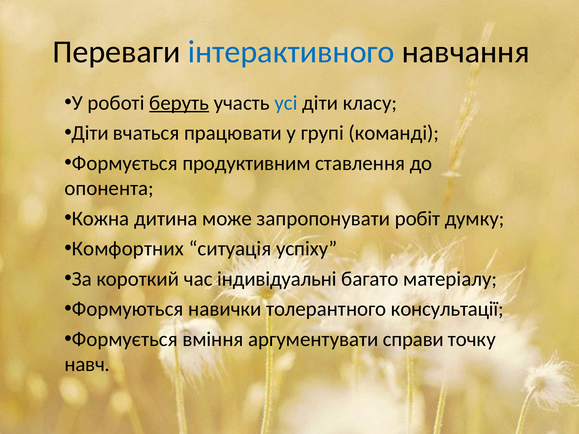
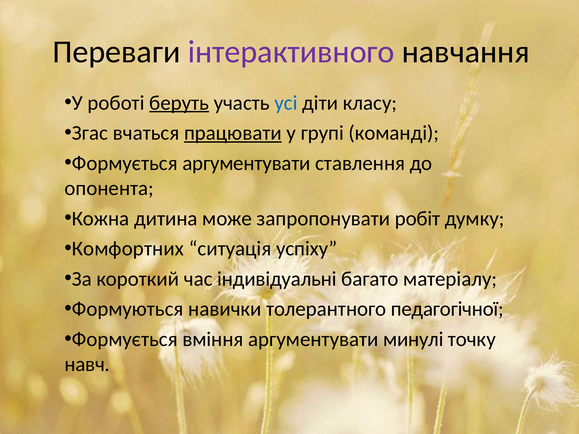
інтерактивного colour: blue -> purple (291, 52)
Діти: Діти -> Згас (90, 133)
працювати underline: none -> present (233, 133)
Формується продуктивним: продуктивним -> аргументувати (246, 163)
консультації: консультації -> педагогічної (447, 309)
справи: справи -> минулі (413, 339)
